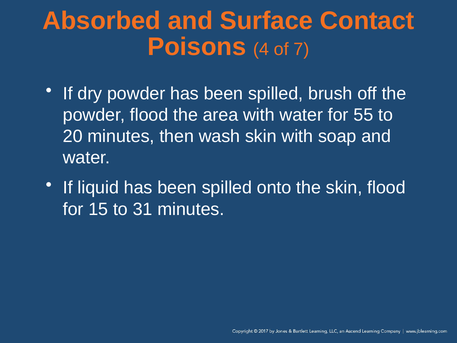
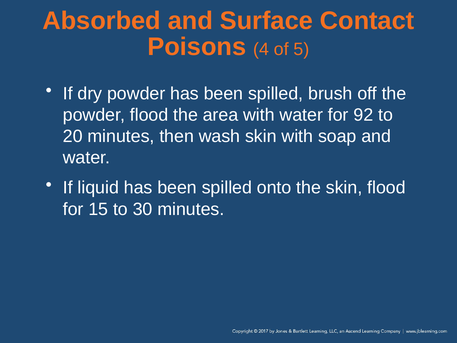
7: 7 -> 5 (301, 49)
55: 55 -> 92 (363, 115)
31: 31 -> 30 (143, 209)
